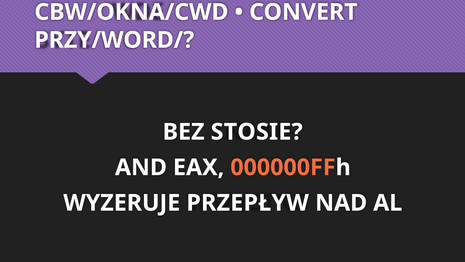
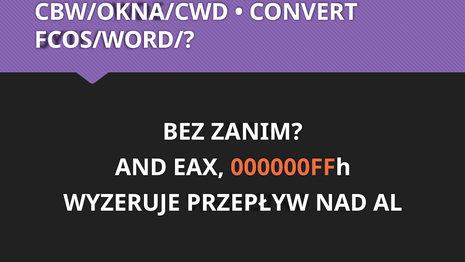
PRZY/WORD/: PRZY/WORD/ -> FCOS/WORD/ (114, 40)
STOSIE: STOSIE -> ZANIM (257, 132)
